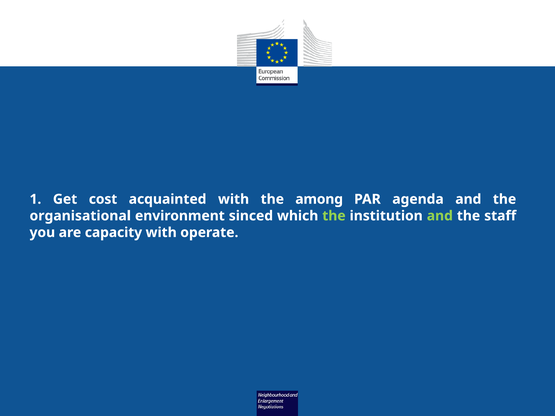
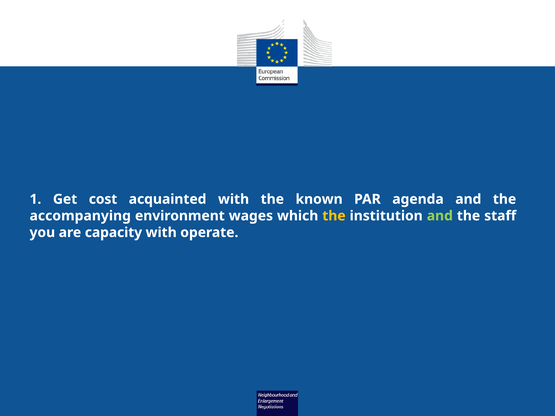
among: among -> known (319, 199)
organisational: organisational -> accompanying (80, 216)
sinced: sinced -> wages (251, 216)
the colour: light green -> yellow (334, 216)
